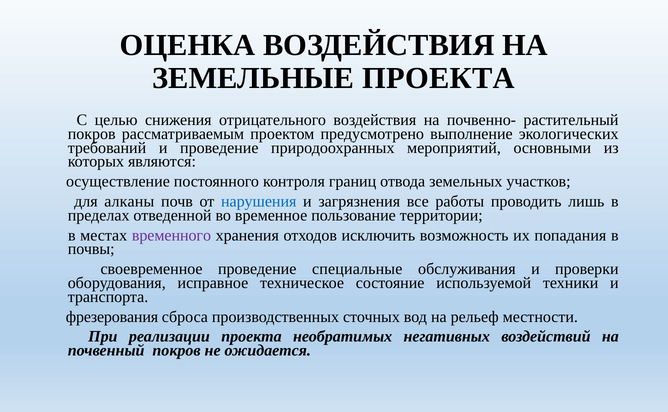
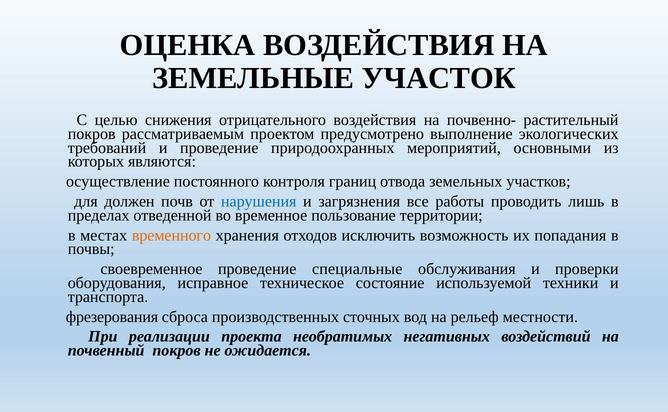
ЗЕМЕЛЬНЫЕ ПРОЕКТА: ПРОЕКТА -> УЧАСТОК (439, 78)
алканы: алканы -> должен (129, 201)
временного colour: purple -> orange (171, 235)
